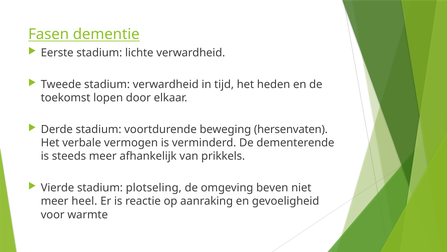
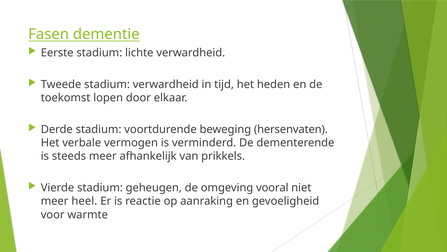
plotseling: plotseling -> geheugen (154, 187)
beven: beven -> vooral (272, 187)
